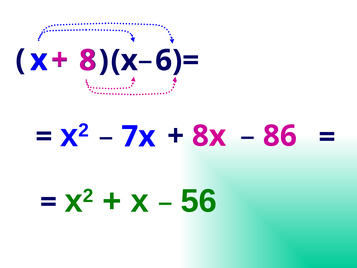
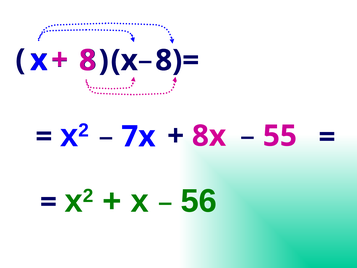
6)=: 6)= -> 8)= (177, 60)
86: 86 -> 55 (280, 136)
